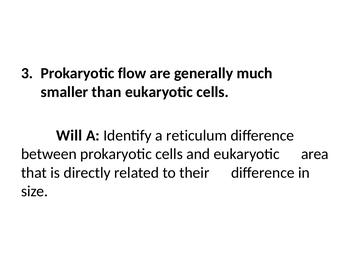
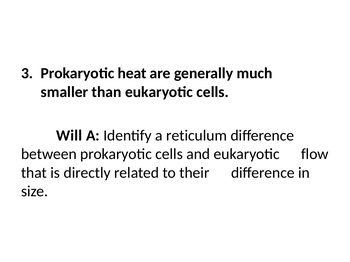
flow: flow -> heat (132, 73)
area: area -> flow (315, 154)
